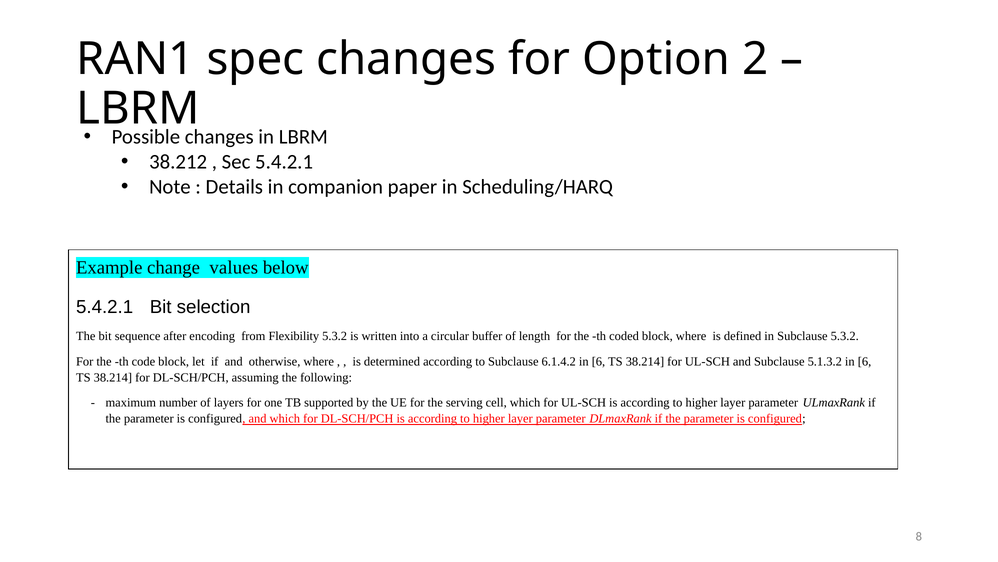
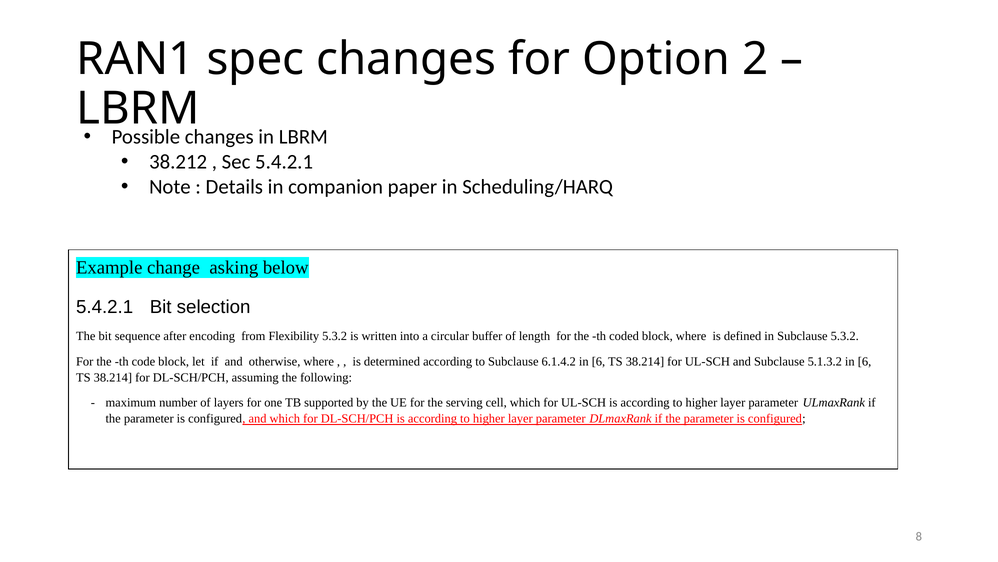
values: values -> asking (234, 267)
